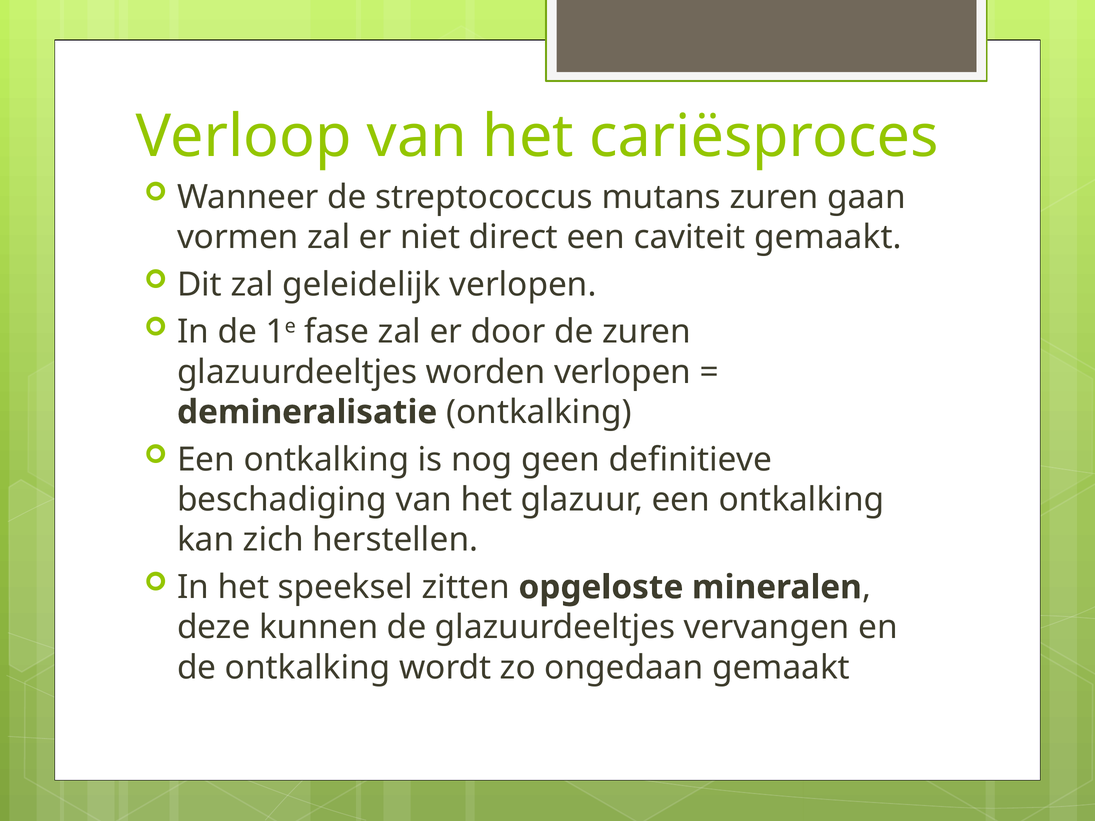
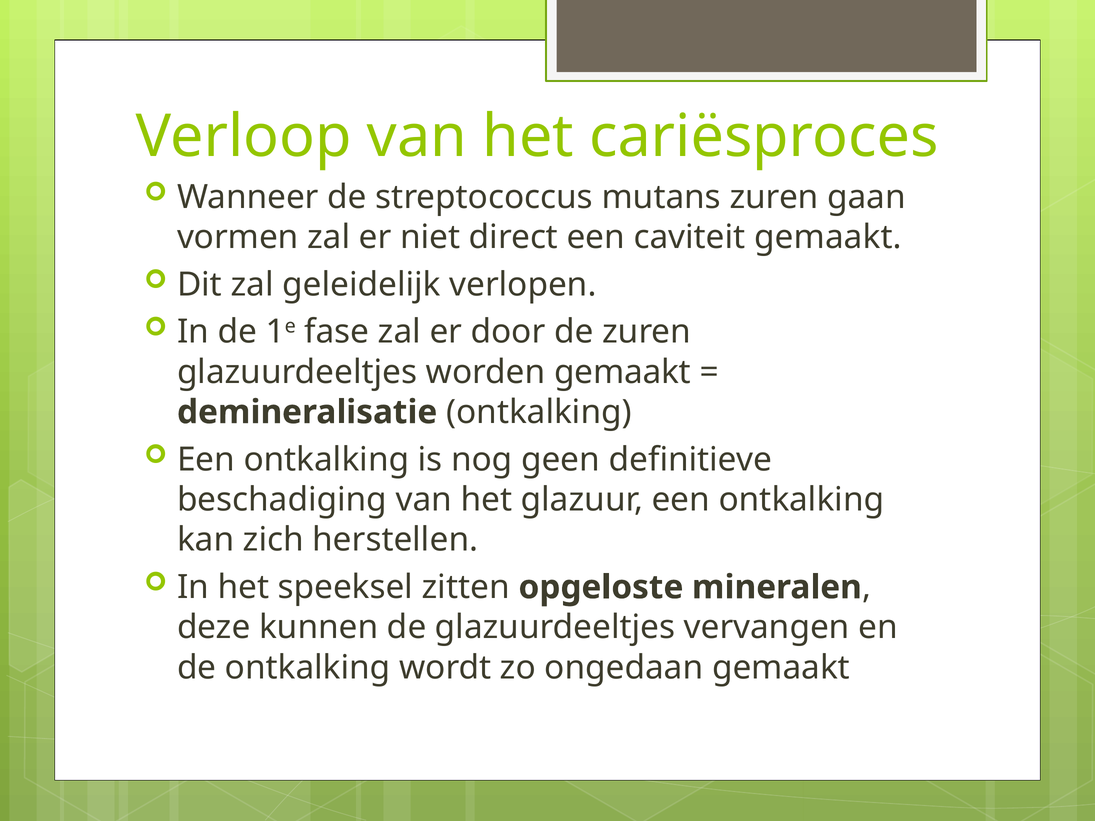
worden verlopen: verlopen -> gemaakt (623, 372)
